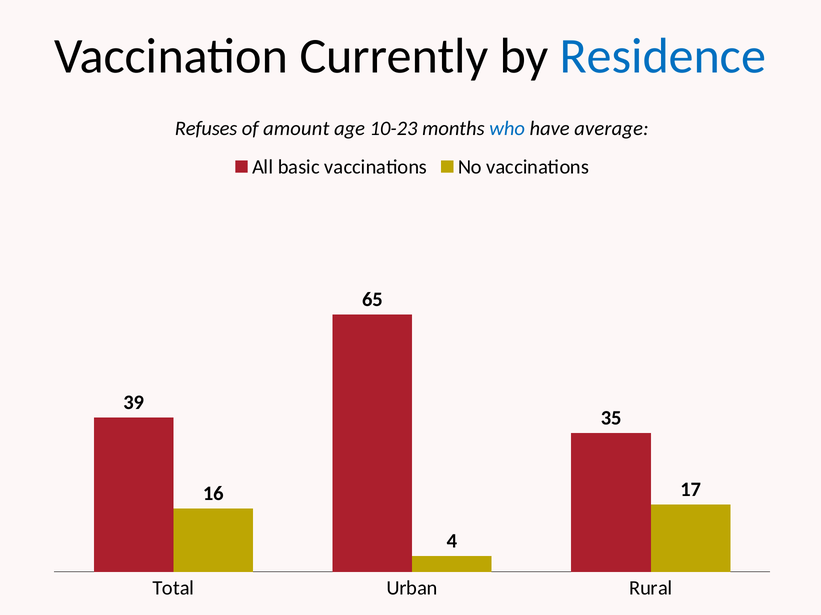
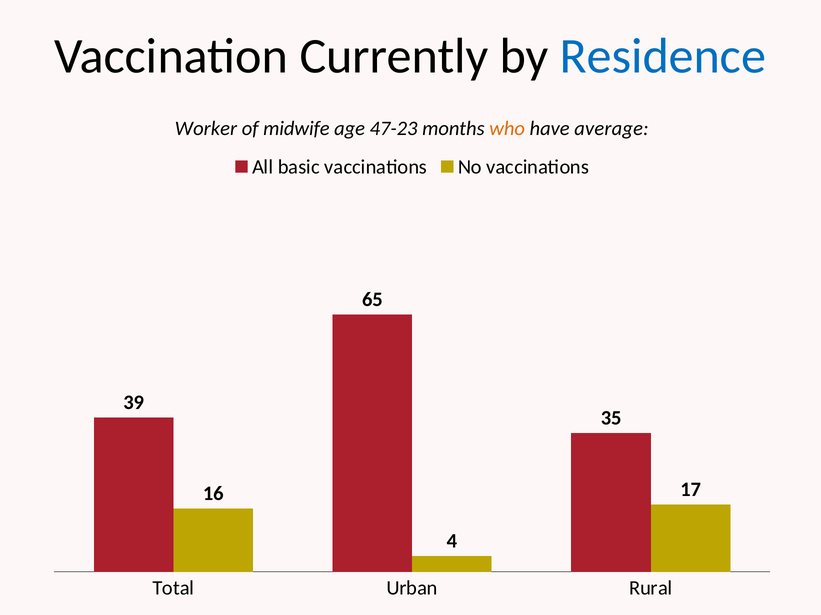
Refuses: Refuses -> Worker (206, 129)
amount: amount -> midwife (296, 129)
10-23: 10-23 -> 47-23 (394, 129)
who colour: blue -> orange (507, 129)
